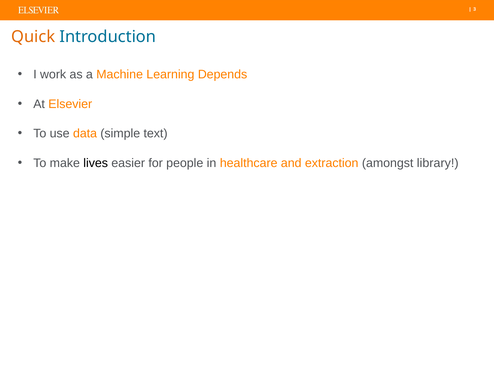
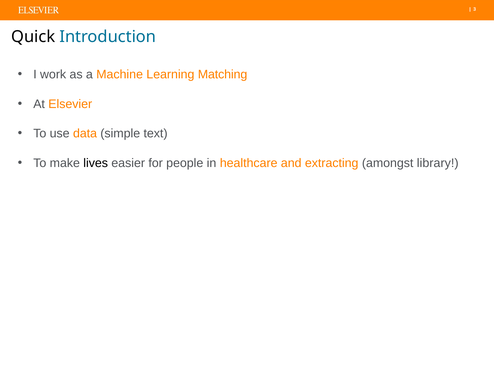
Quick colour: orange -> black (33, 37)
Depends: Depends -> Matching (223, 74)
extraction: extraction -> extracting (332, 163)
